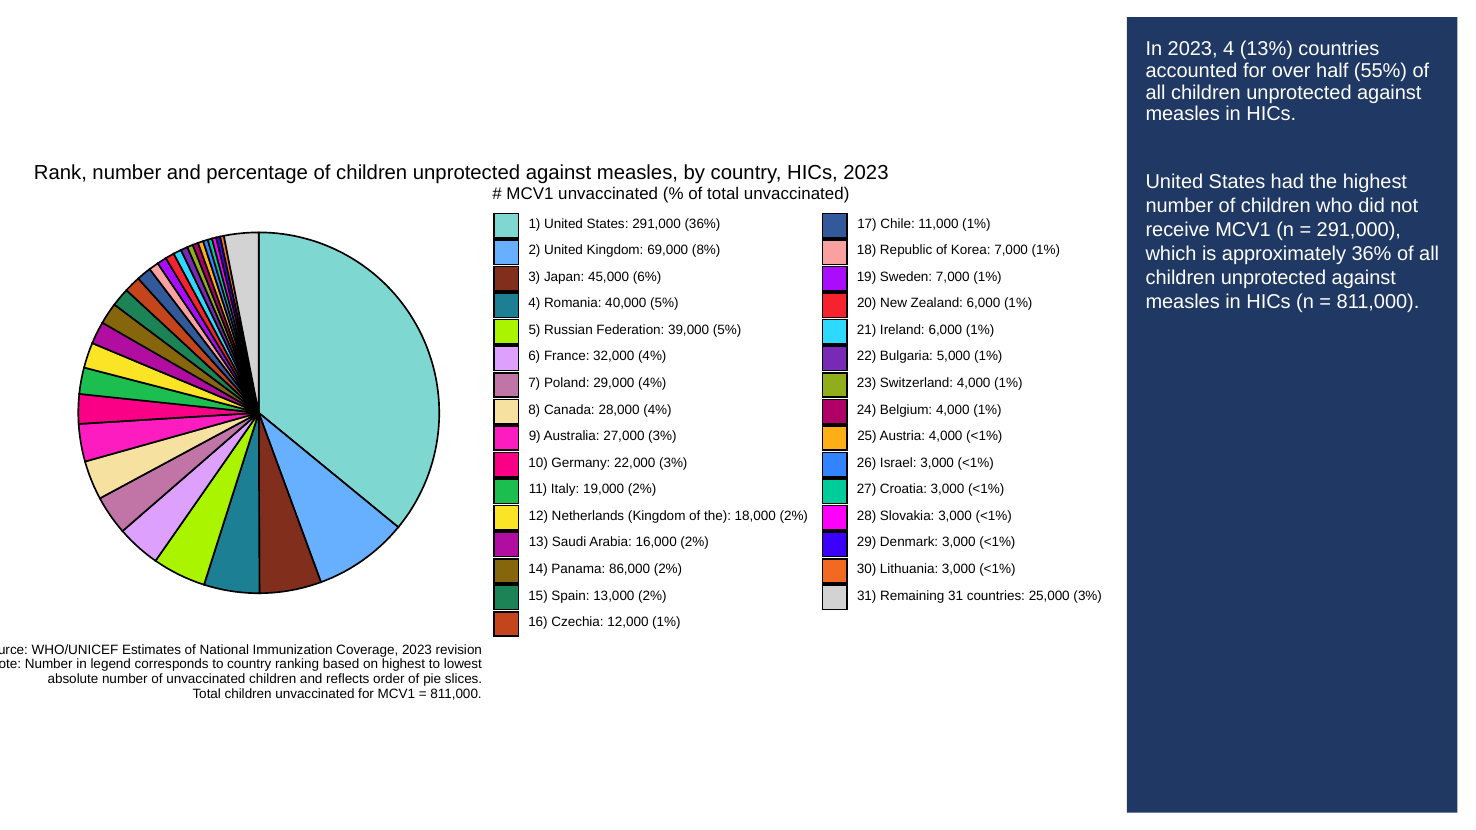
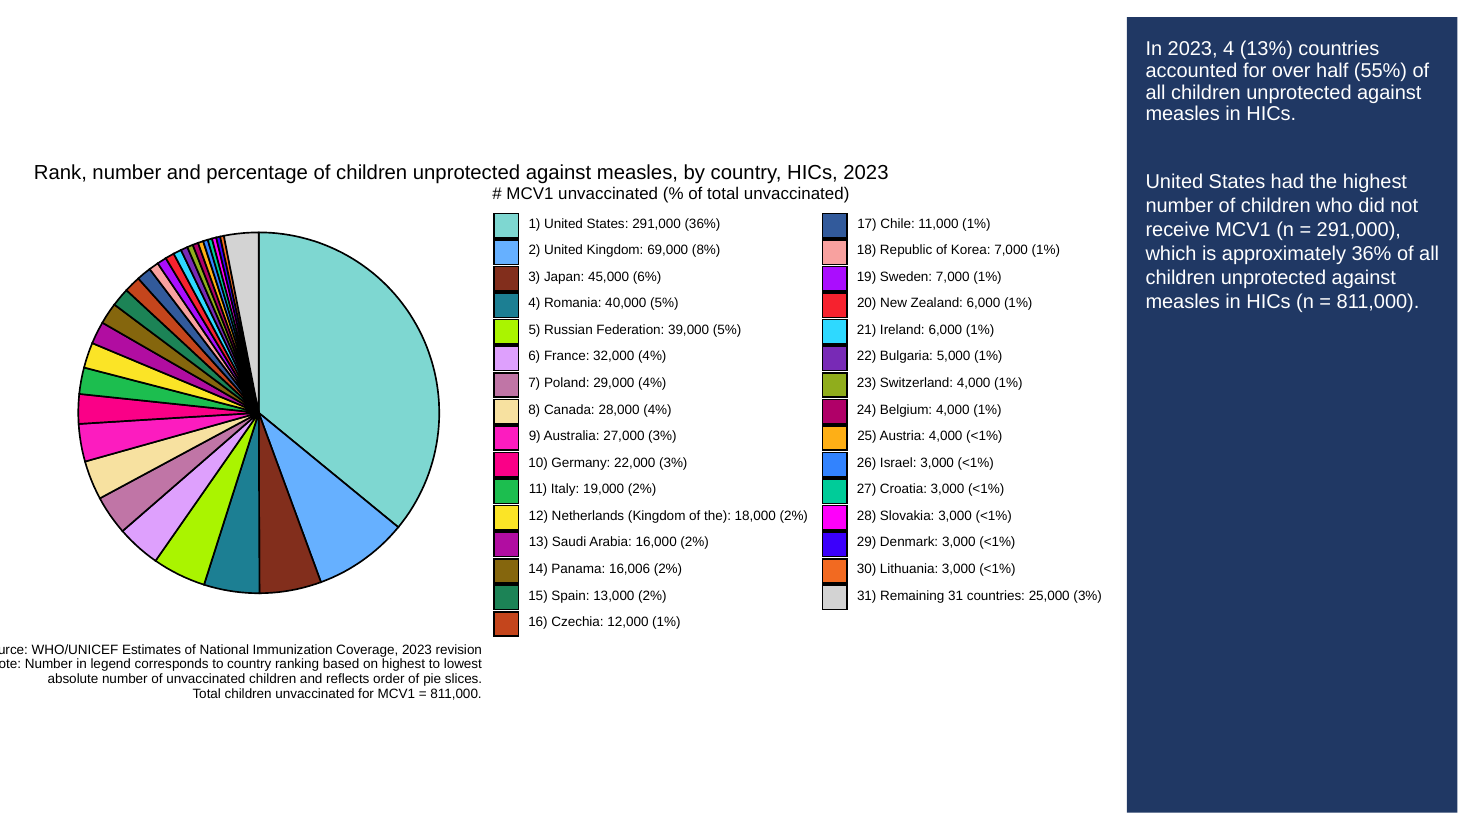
86,000: 86,000 -> 16,006 (630, 569)
